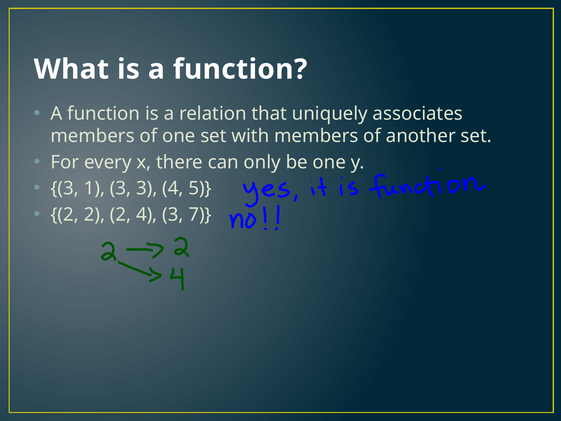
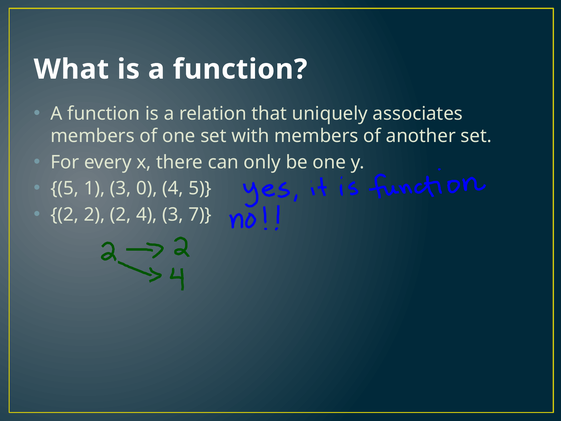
3: 3 -> 5 (65, 188)
3 3: 3 -> 0 (147, 188)
